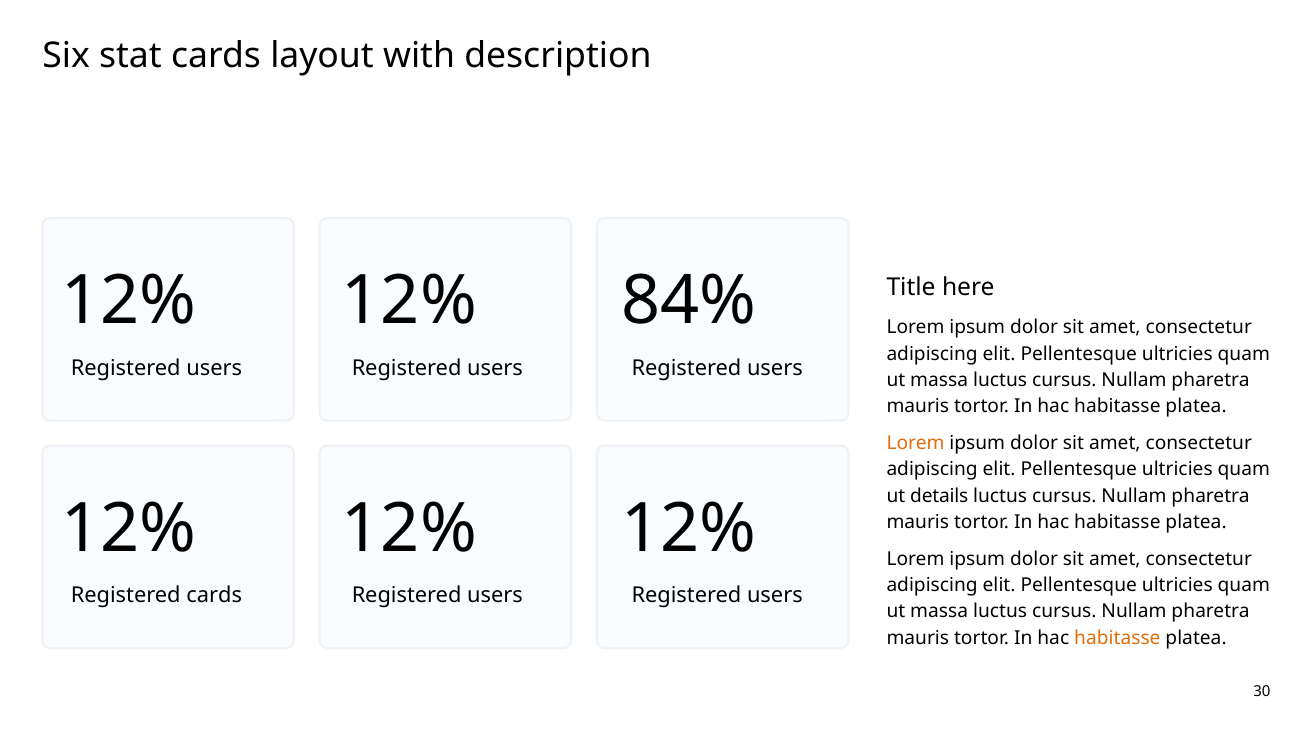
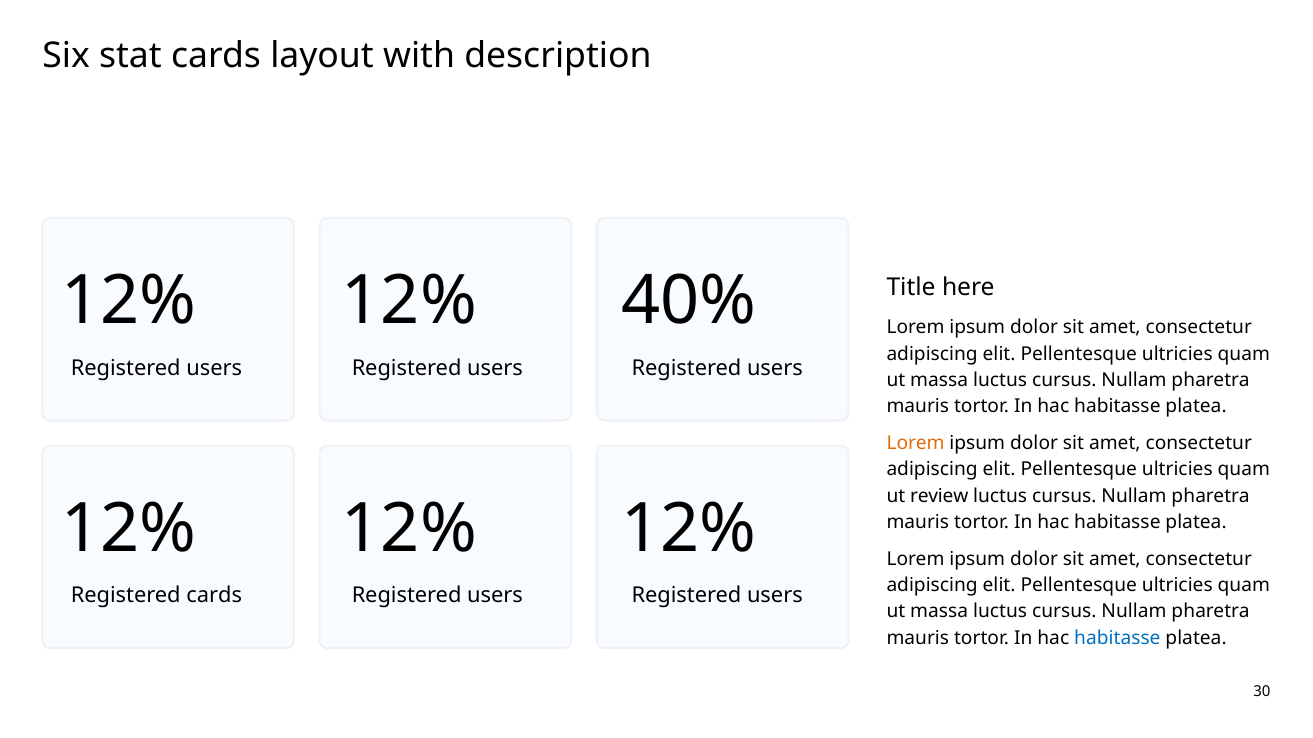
84%: 84% -> 40% (689, 301)
details: details -> review (939, 496)
habitasse colour: orange -> blue (1117, 638)
